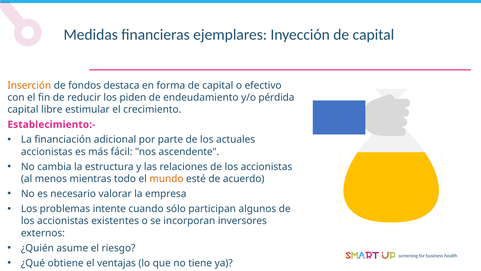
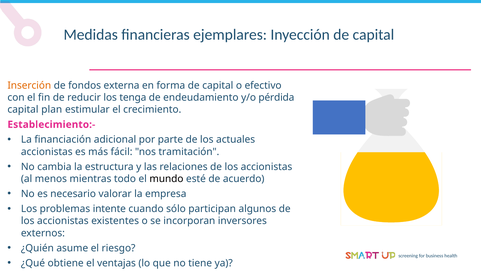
destaca: destaca -> externa (122, 85)
piden: piden -> tenga (133, 97)
libre: libre -> plan (52, 109)
ascendente: ascendente -> tramitación (189, 151)
mundo colour: orange -> black (166, 179)
